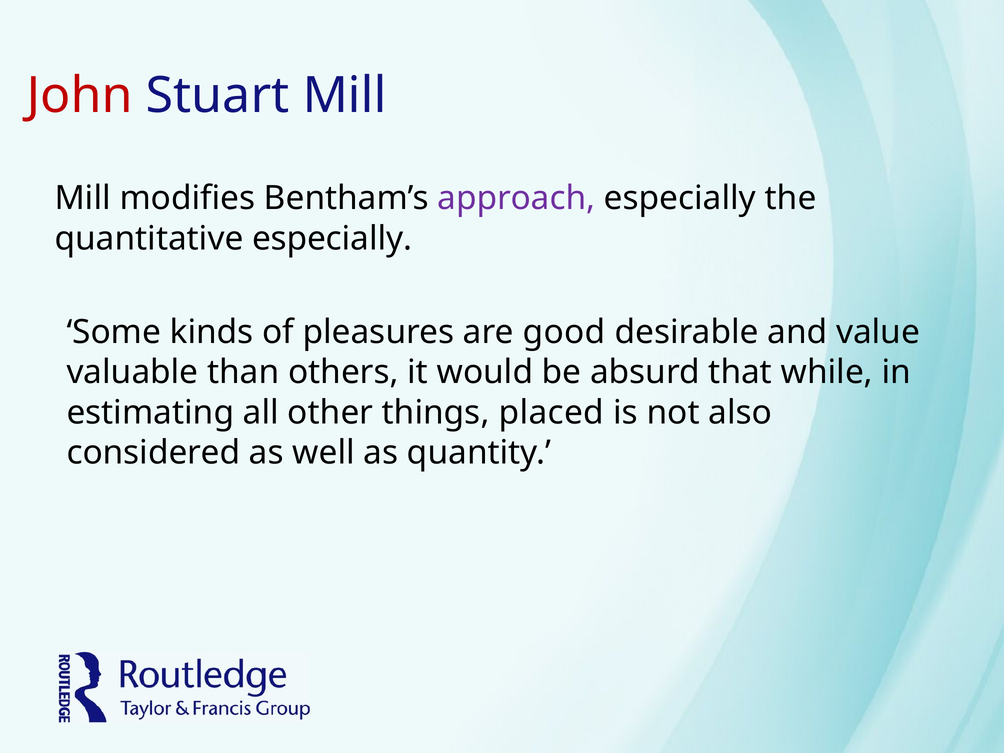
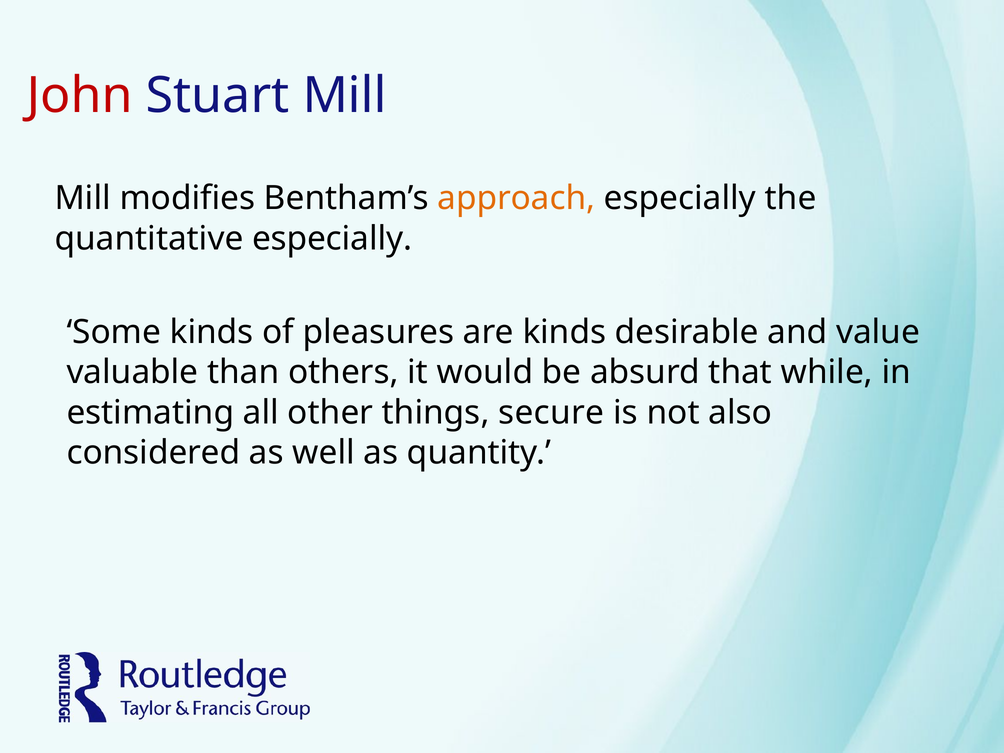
approach colour: purple -> orange (516, 198)
are good: good -> kinds (564, 332)
placed: placed -> secure (551, 413)
